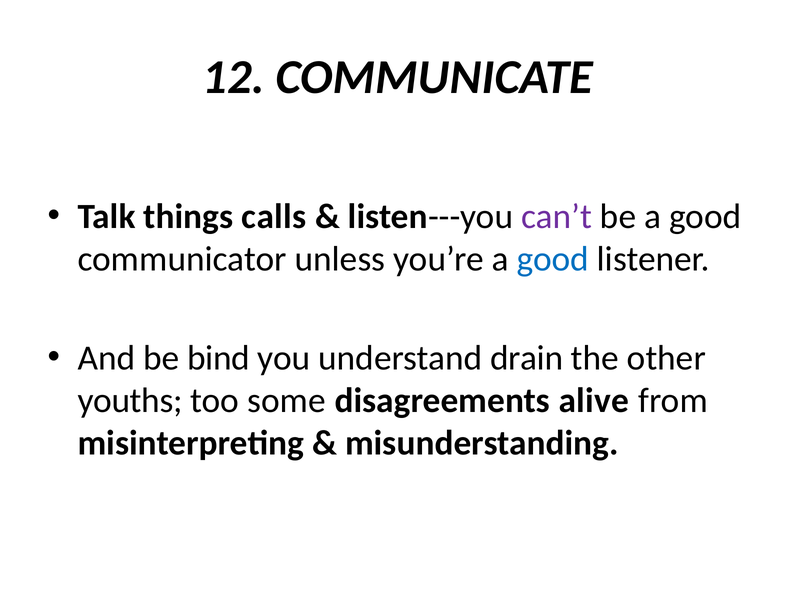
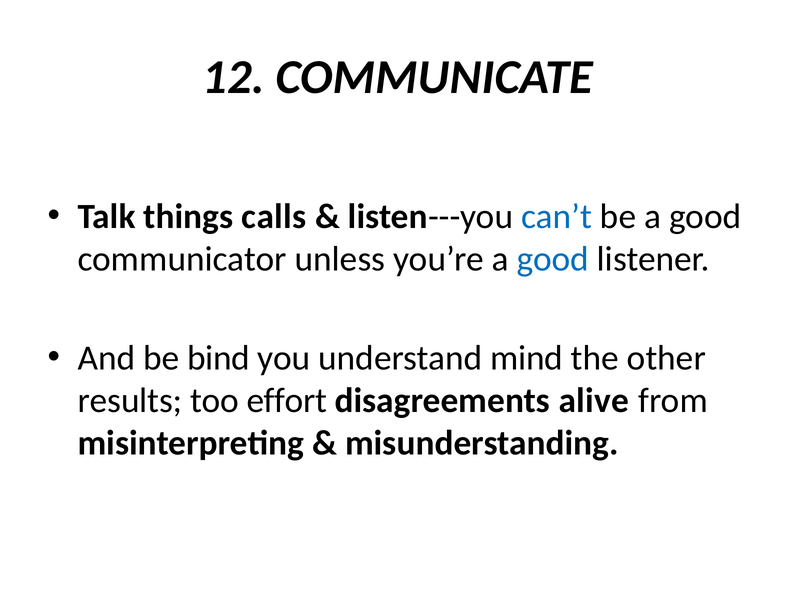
can’t colour: purple -> blue (557, 217)
drain: drain -> mind (527, 358)
youths: youths -> results (130, 401)
some: some -> effort (287, 401)
